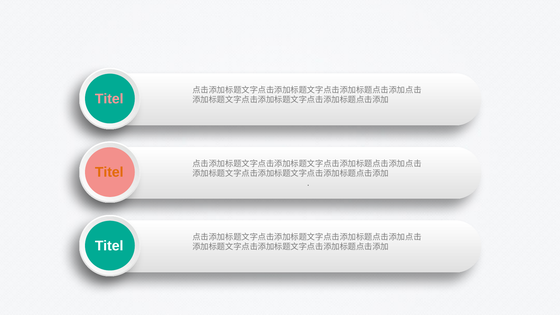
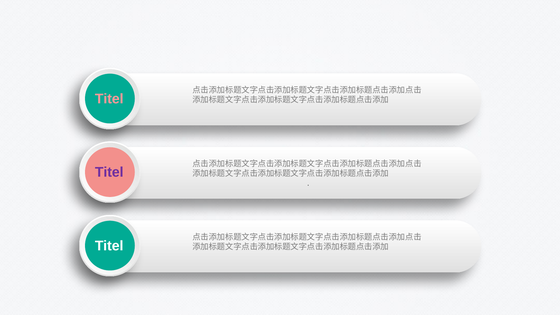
Titel colour: orange -> purple (109, 172)
